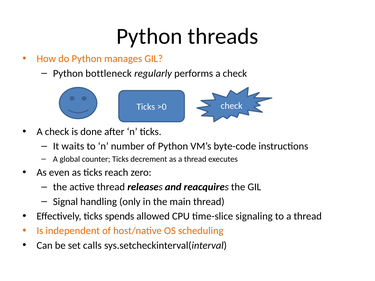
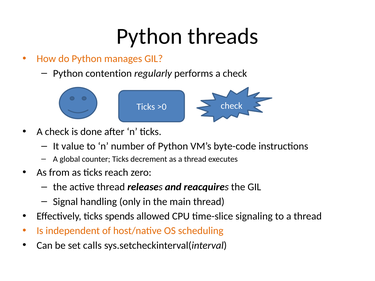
bottleneck: bottleneck -> contention (109, 73)
waits: waits -> value (73, 146)
even: even -> from (59, 173)
